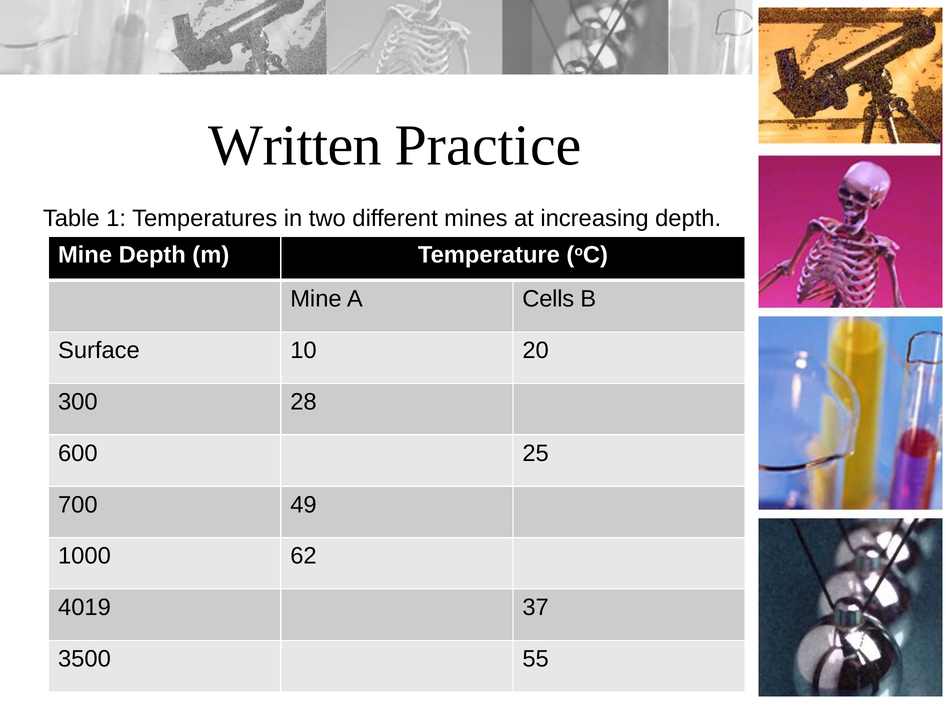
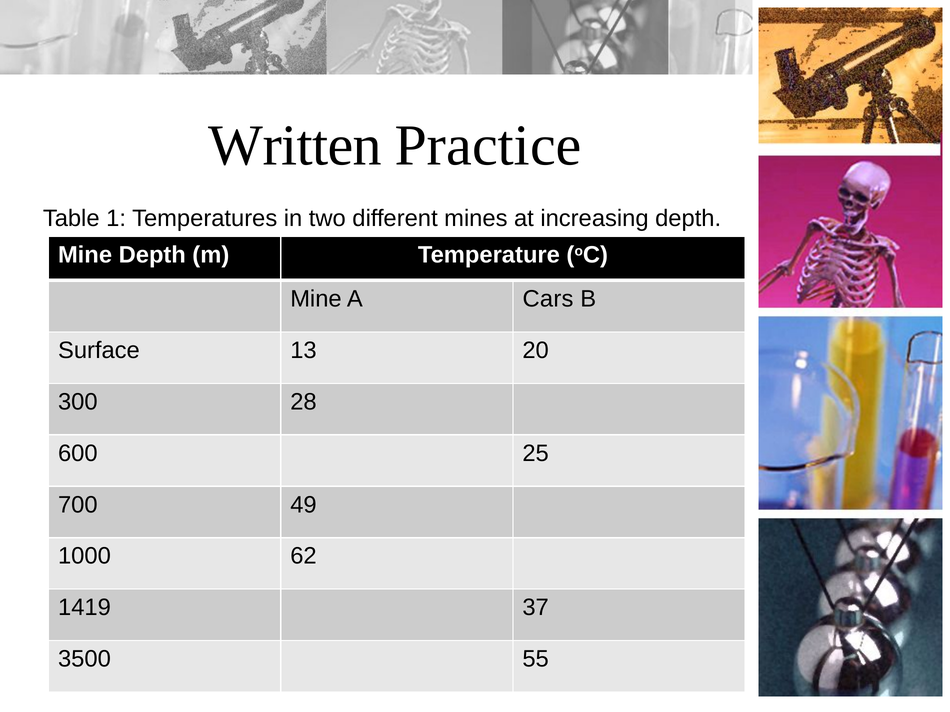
Cells: Cells -> Cars (548, 299)
10: 10 -> 13 (303, 351)
4019: 4019 -> 1419 (84, 608)
